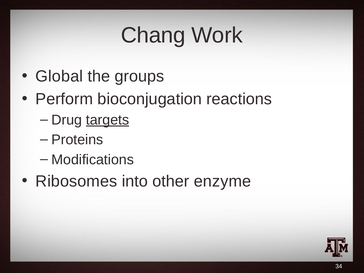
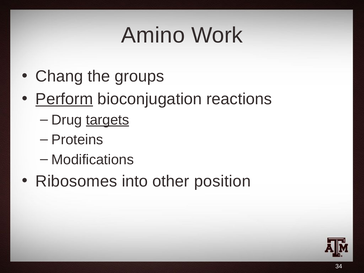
Chang: Chang -> Amino (153, 35)
Global: Global -> Chang (59, 76)
Perform underline: none -> present (64, 99)
enzyme: enzyme -> position (222, 181)
